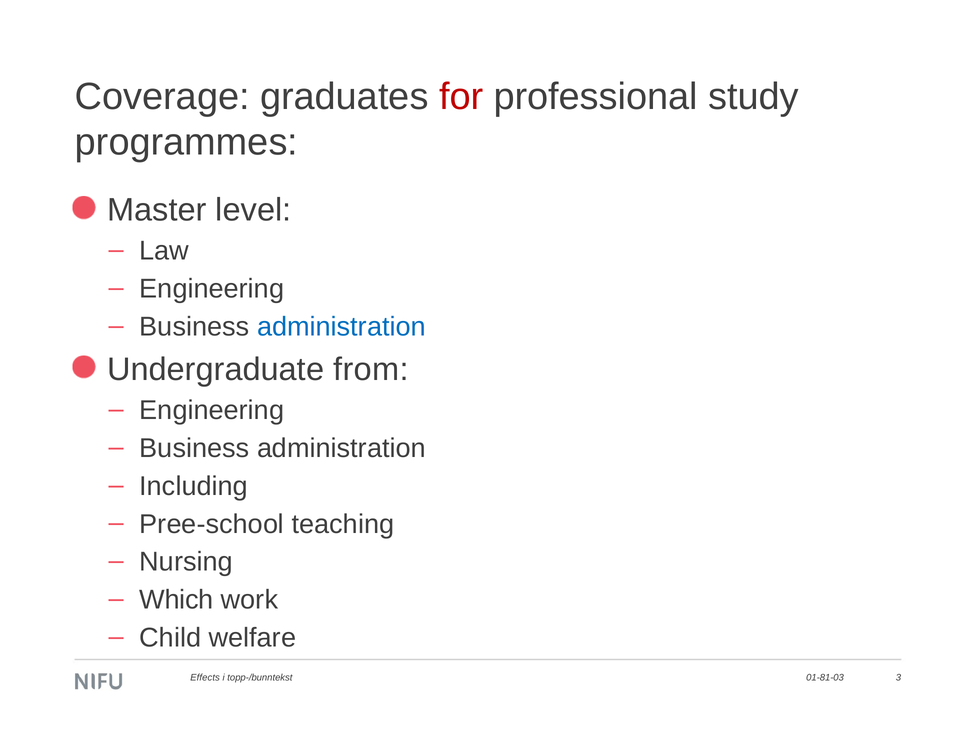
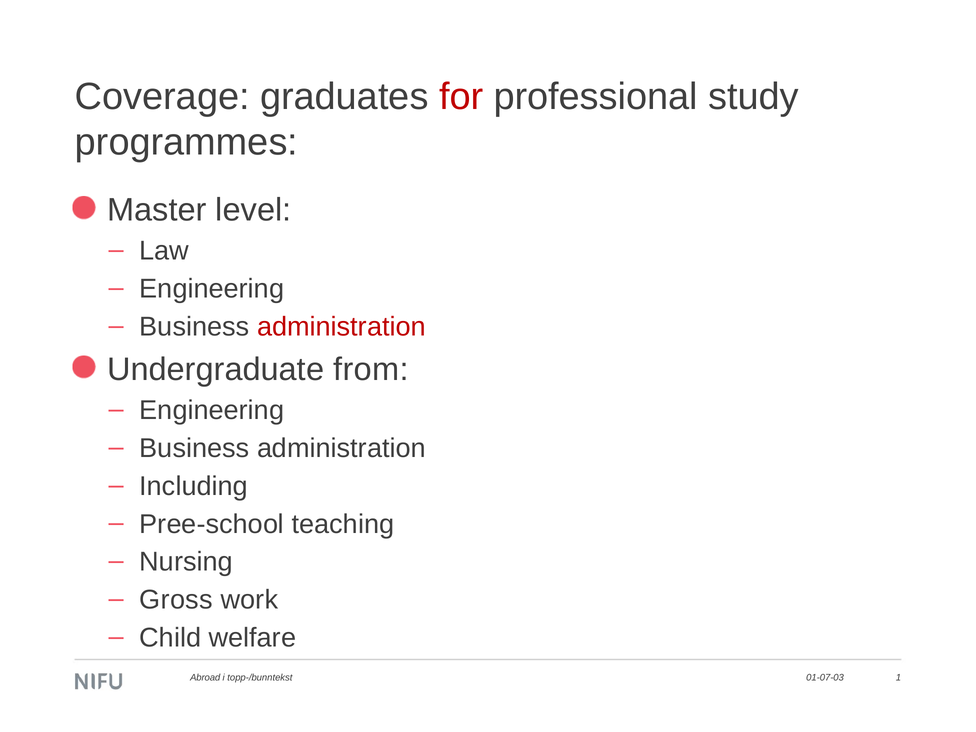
administration colour: blue -> red (341, 327)
Which: Which -> Gross (176, 600)
Effects: Effects -> Abroad (205, 678)
01-81-03: 01-81-03 -> 01-07-03 (825, 678)
3: 3 -> 1 (898, 678)
